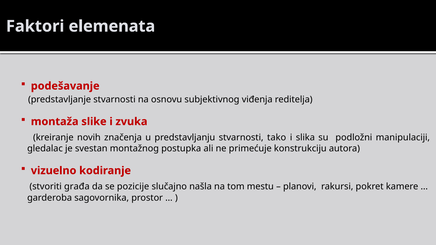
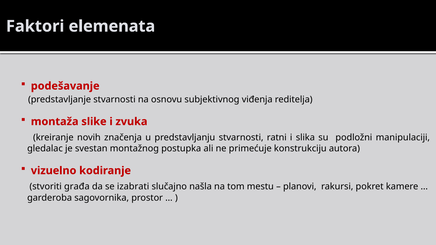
tako: tako -> ratni (277, 138)
pozicije: pozicije -> izabrati (133, 187)
